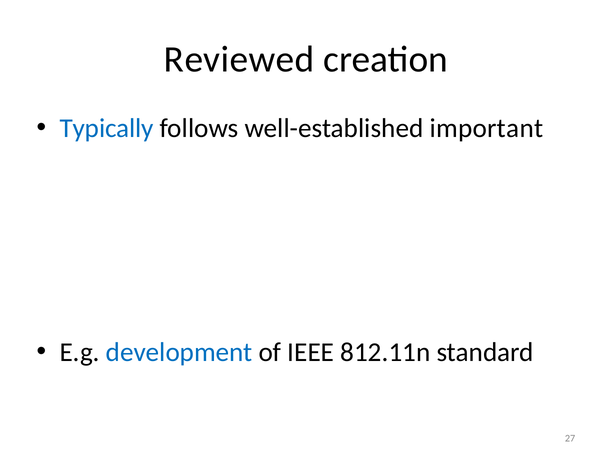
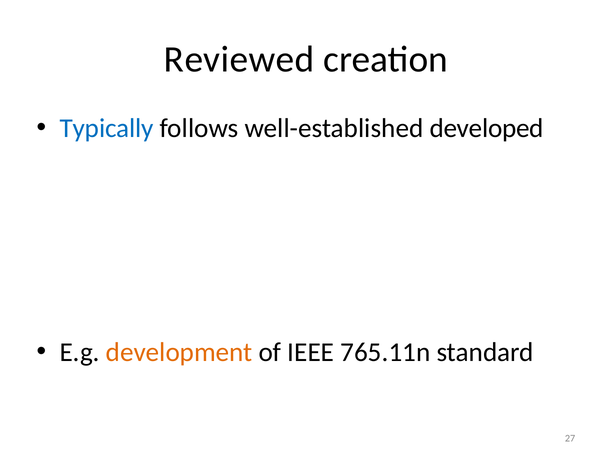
important: important -> developed (487, 128)
development colour: blue -> orange (179, 352)
812.11n: 812.11n -> 765.11n (385, 352)
